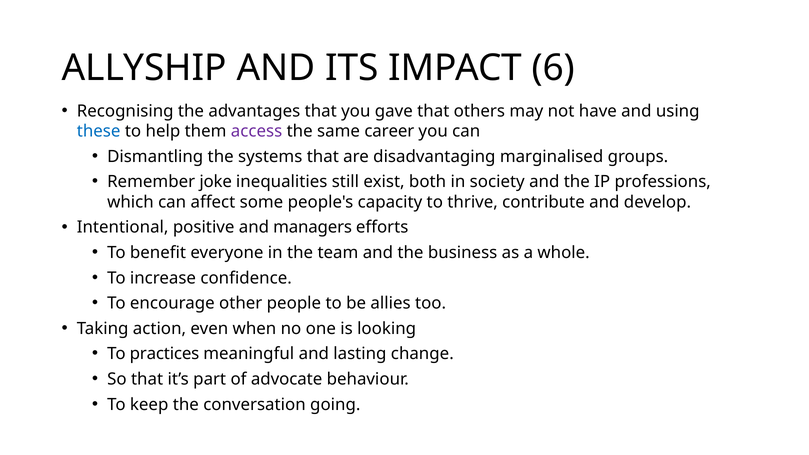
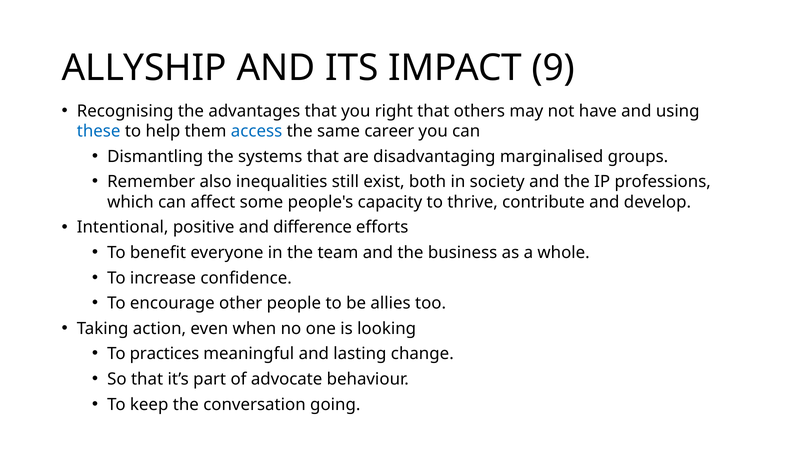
6: 6 -> 9 (553, 68)
gave: gave -> right (394, 111)
access colour: purple -> blue (257, 131)
joke: joke -> also (216, 182)
managers: managers -> difference (313, 227)
